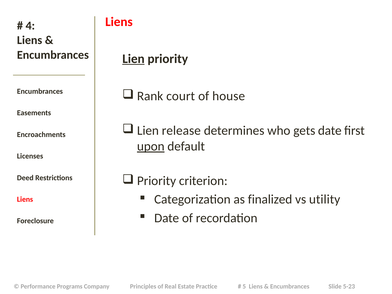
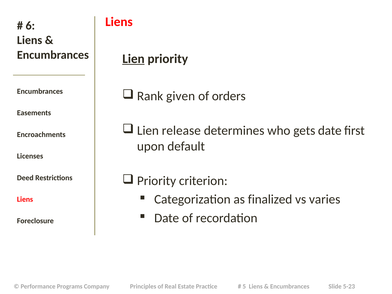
4: 4 -> 6 (30, 26)
court: court -> given (181, 96)
house: house -> orders (229, 96)
upon underline: present -> none (151, 146)
utility: utility -> varies (325, 199)
